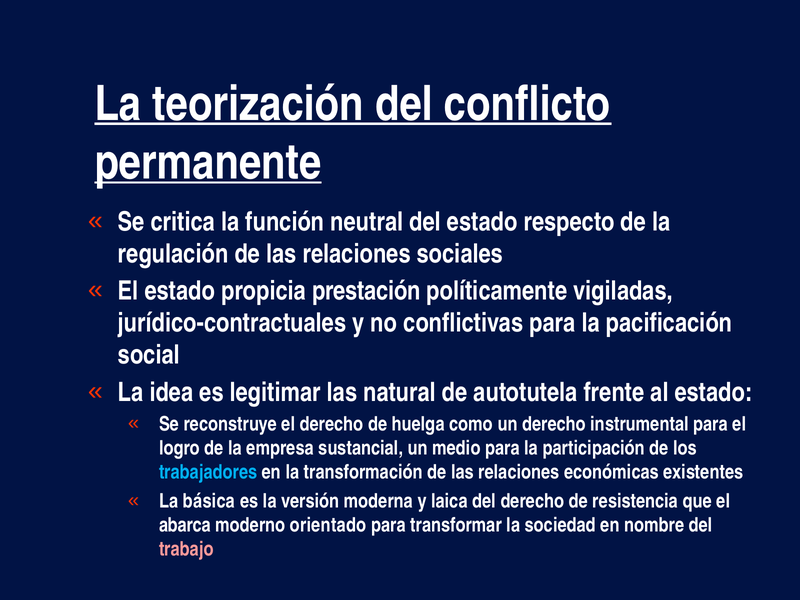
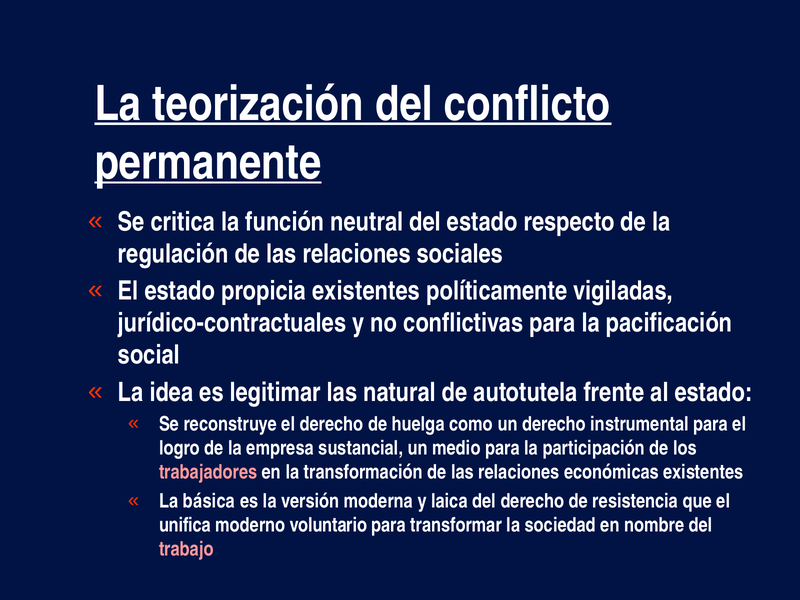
propicia prestación: prestación -> existentes (366, 291)
trabajadores colour: light blue -> pink (208, 472)
abarca: abarca -> unifica (185, 525)
orientado: orientado -> voluntario (328, 525)
